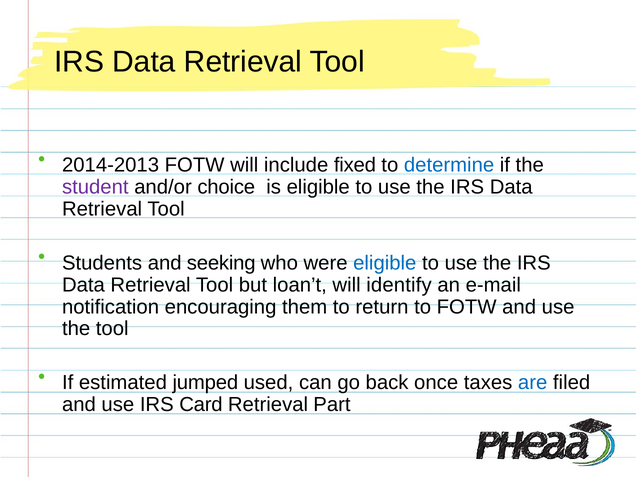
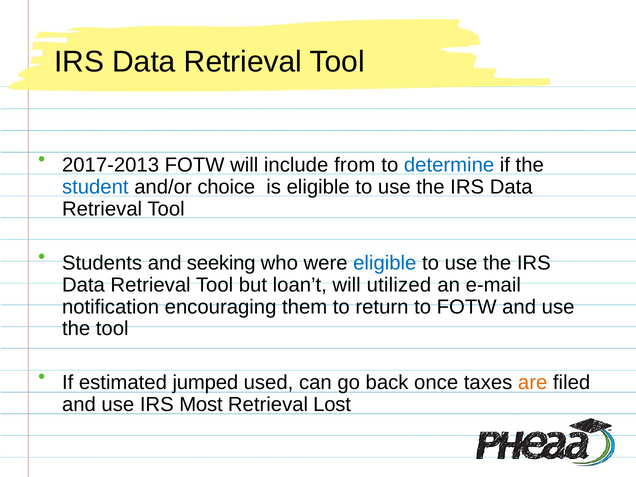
2014-2013: 2014-2013 -> 2017-2013 (111, 165)
fixed: fixed -> from (355, 165)
student colour: purple -> blue (95, 187)
identify: identify -> utilized (399, 285)
are colour: blue -> orange (533, 383)
Card: Card -> Most (201, 405)
Part: Part -> Lost (332, 405)
